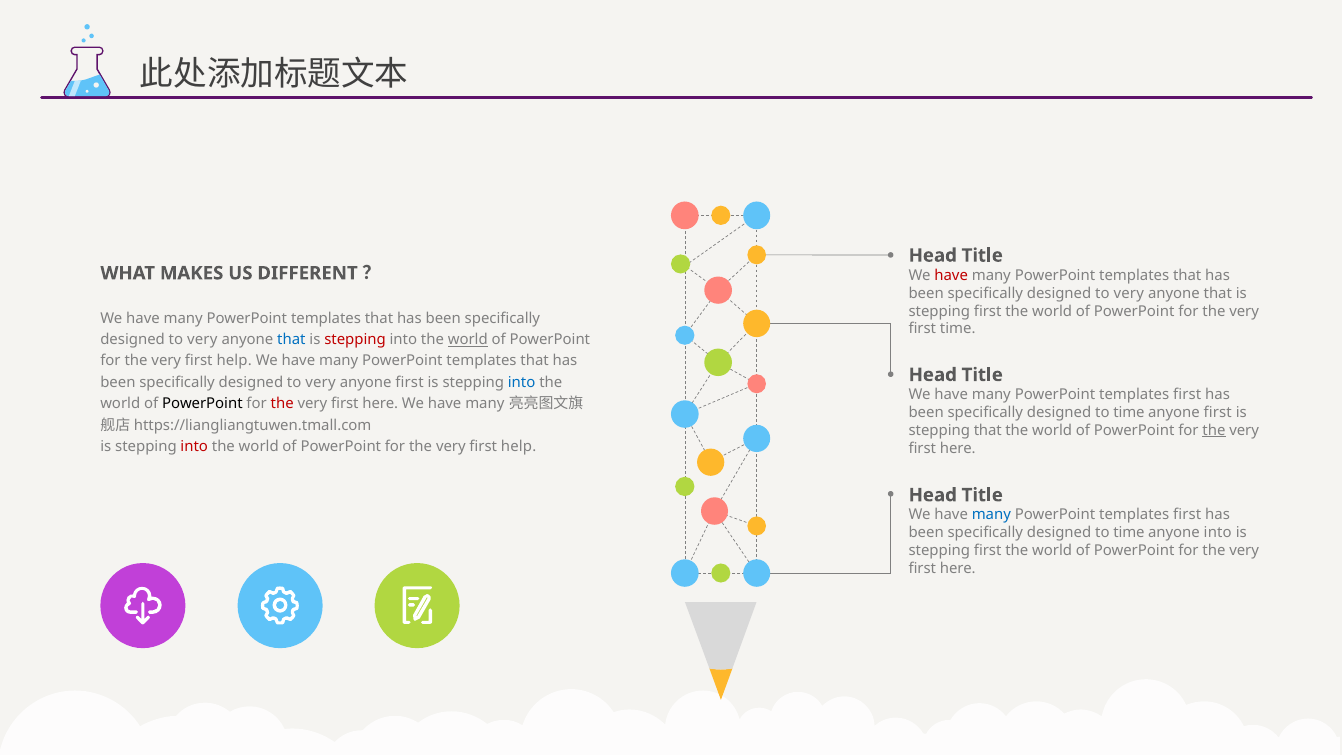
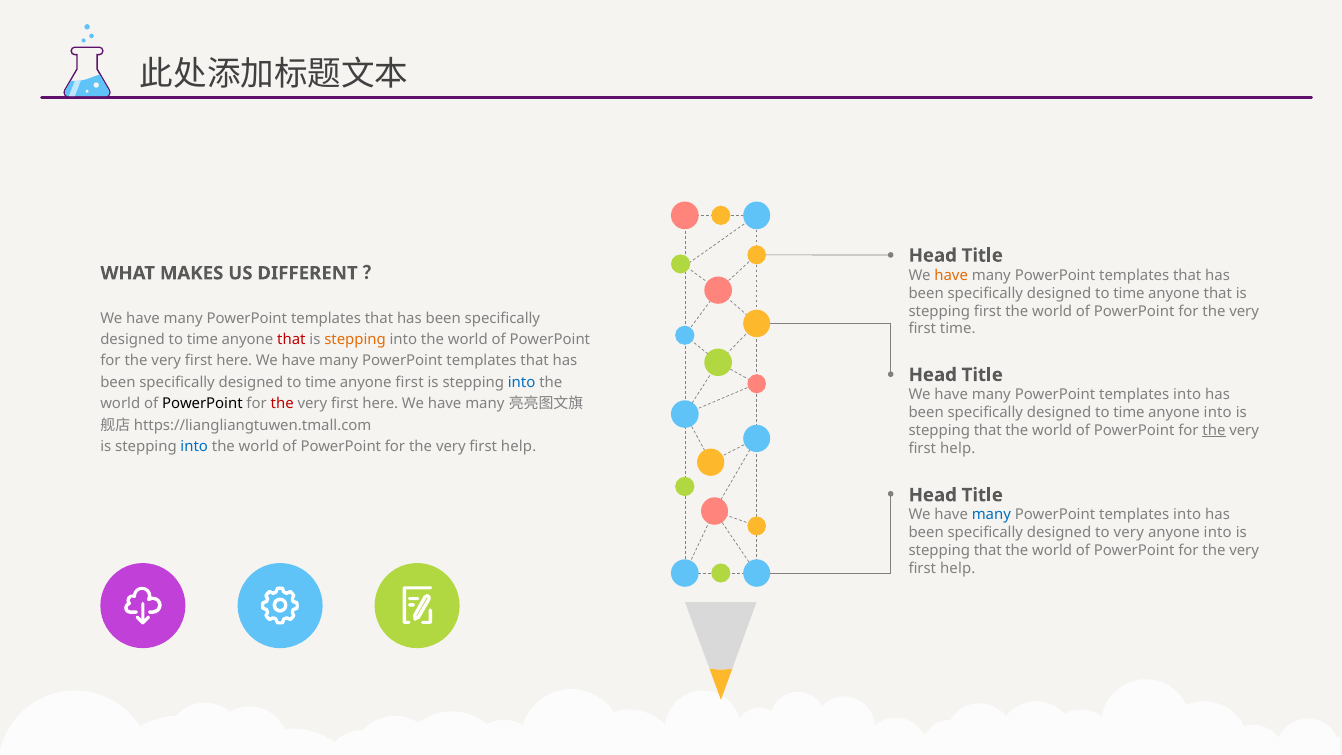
have colour: red -> orange (951, 275)
very: very -> time (1129, 293)
very: very -> time (202, 339)
that colour: blue -> red (291, 339)
stepping colour: red -> orange (355, 339)
world underline: present -> none (468, 339)
help: help -> here (234, 361)
very: very -> time (321, 382)
first: first -> into (1187, 395)
first: first -> into (1218, 413)
into colour: red -> blue (194, 447)
here: here -> help (958, 448)
first: first -> into (1187, 515)
time: time -> very (1129, 533)
first: first -> that (988, 551)
here: here -> help (958, 569)
